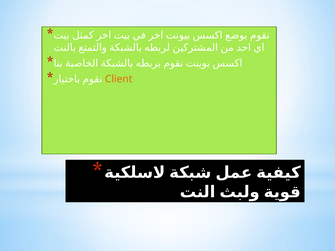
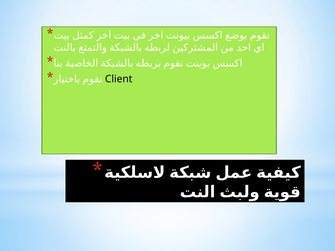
Client colour: orange -> black (119, 79)
